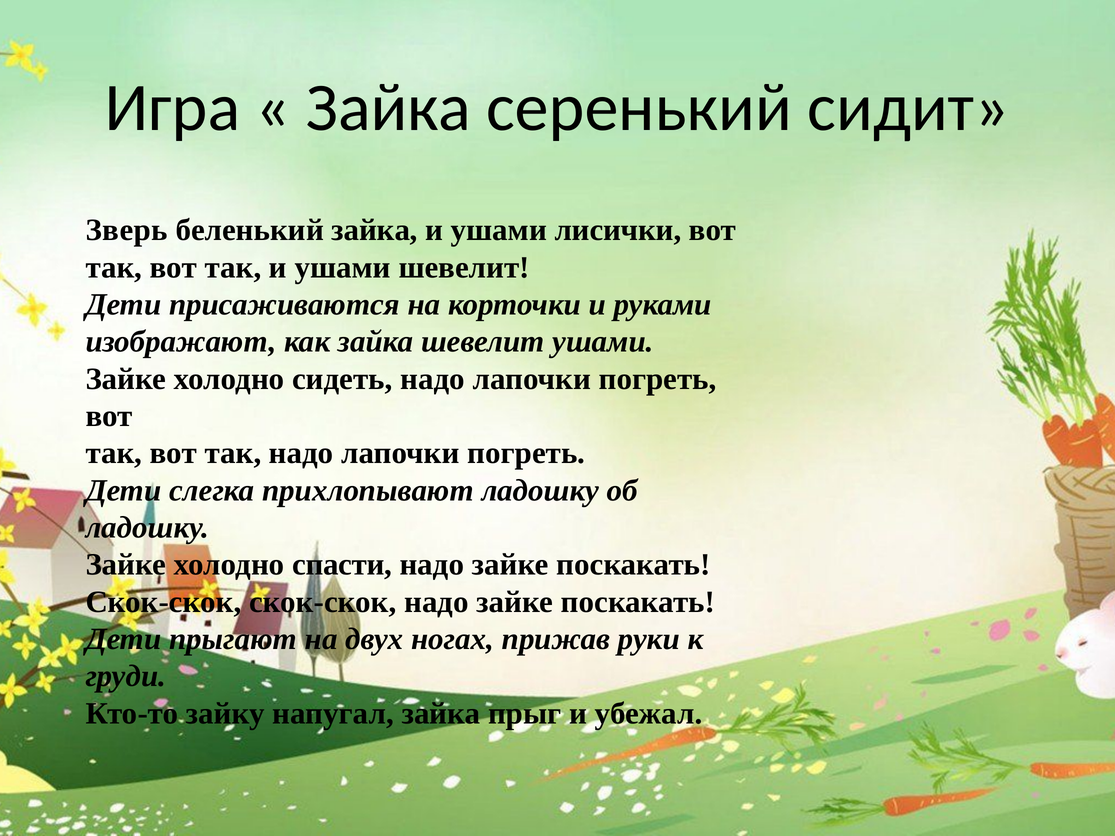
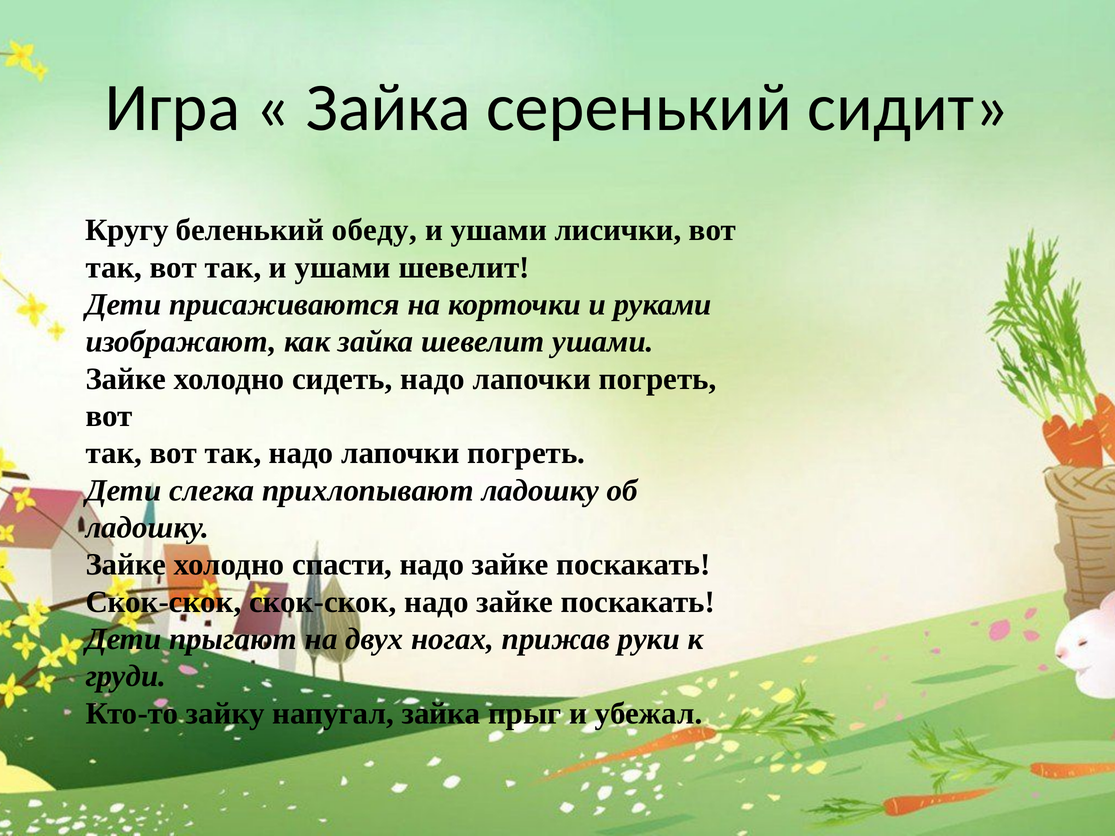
Зверь: Зверь -> Кругу (127, 230)
беленький зайка: зайка -> обеду (374, 230)
